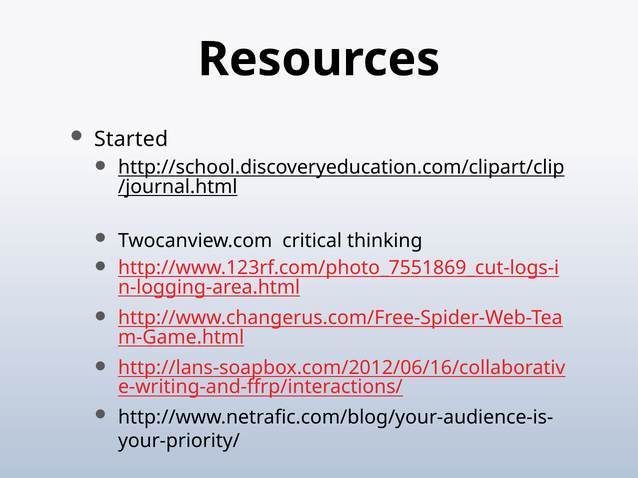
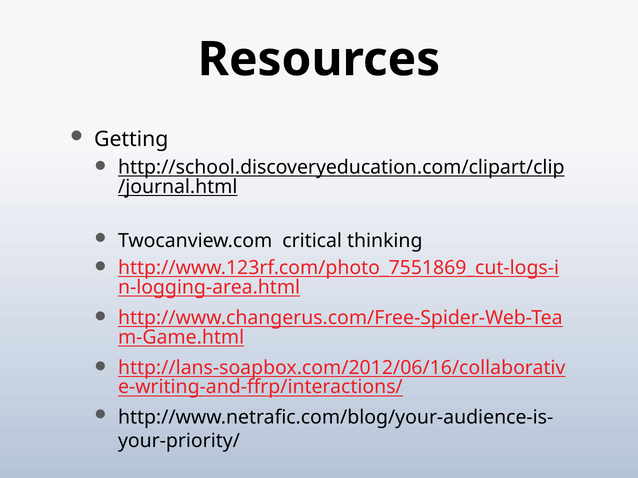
Started: Started -> Getting (131, 139)
